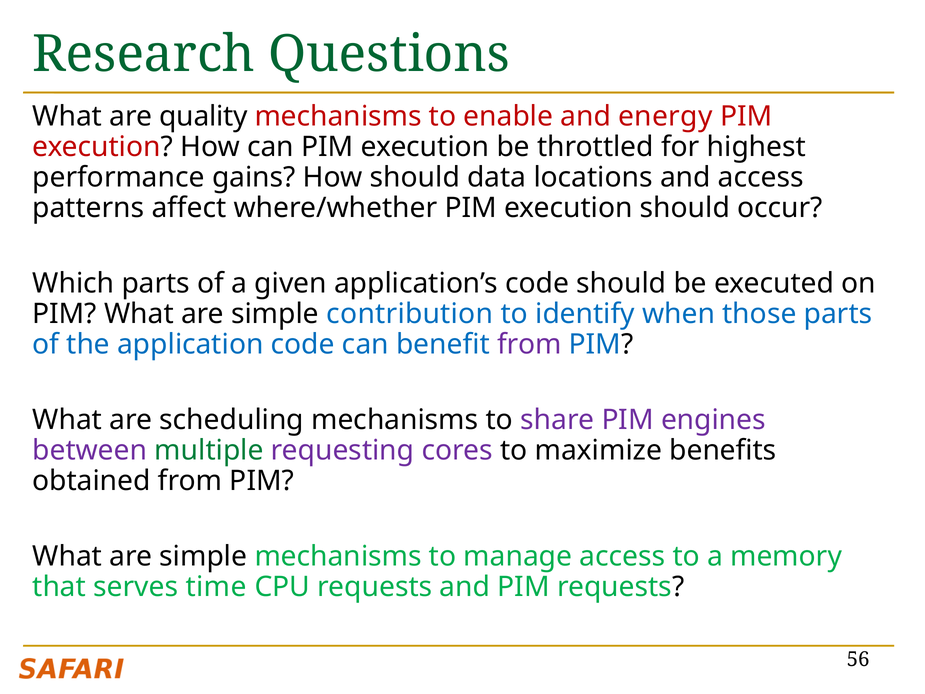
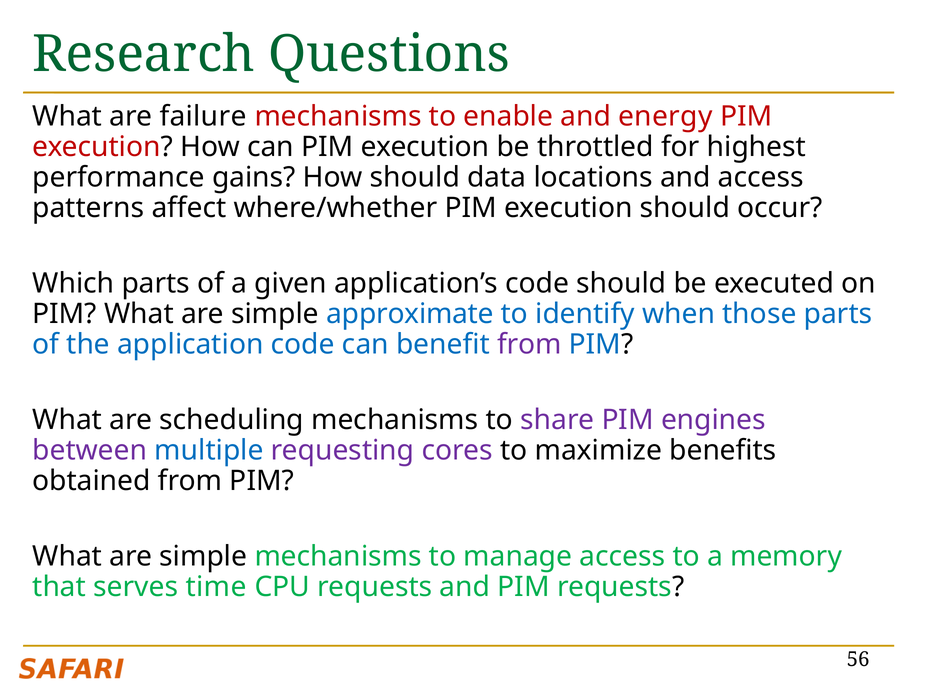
quality: quality -> failure (203, 116)
contribution: contribution -> approximate (410, 314)
multiple colour: green -> blue (209, 450)
